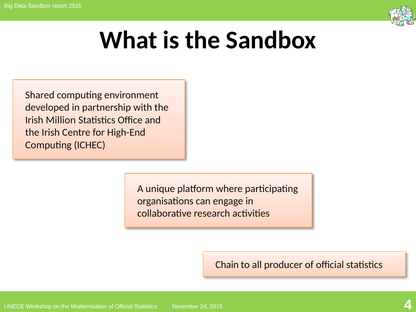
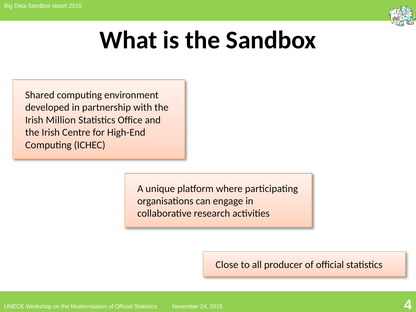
Chain: Chain -> Close (227, 265)
